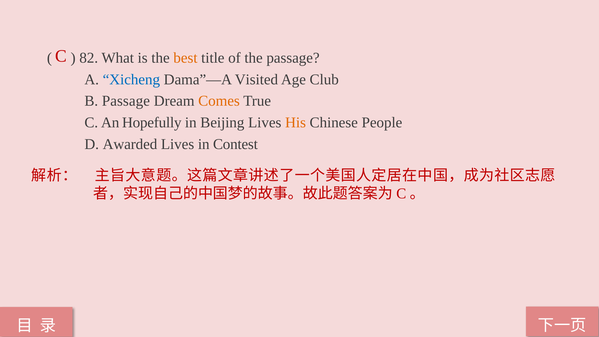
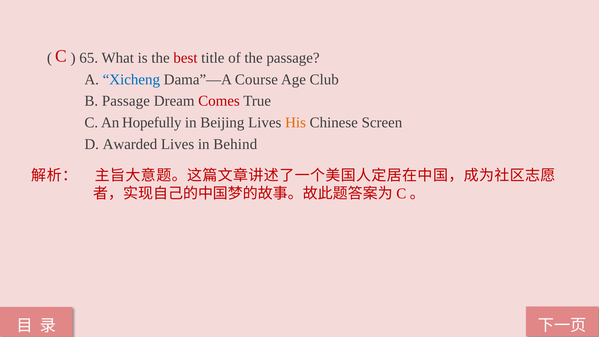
82: 82 -> 65 (89, 58)
best colour: orange -> red (185, 58)
Visited: Visited -> Course (256, 79)
Comes colour: orange -> red (219, 101)
People: People -> Screen (382, 123)
Contest: Contest -> Behind (235, 144)
